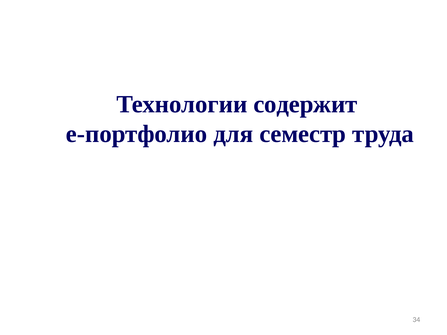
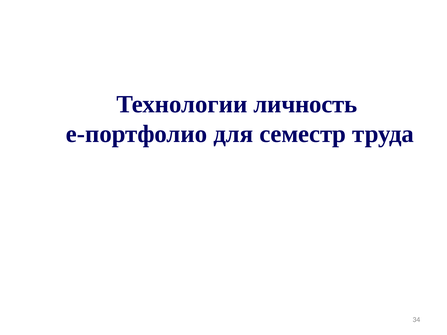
содержит: содержит -> личность (305, 104)
